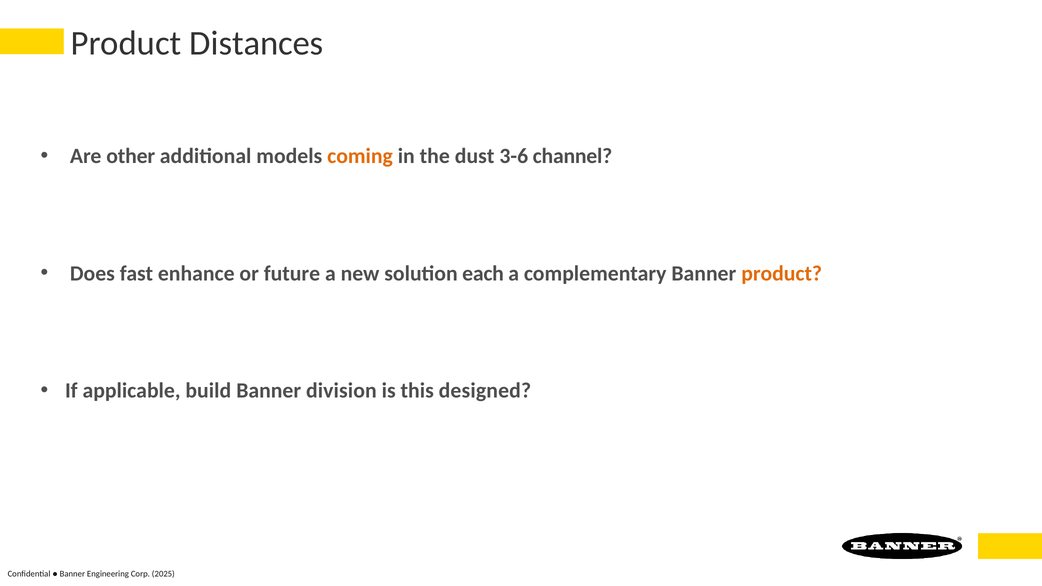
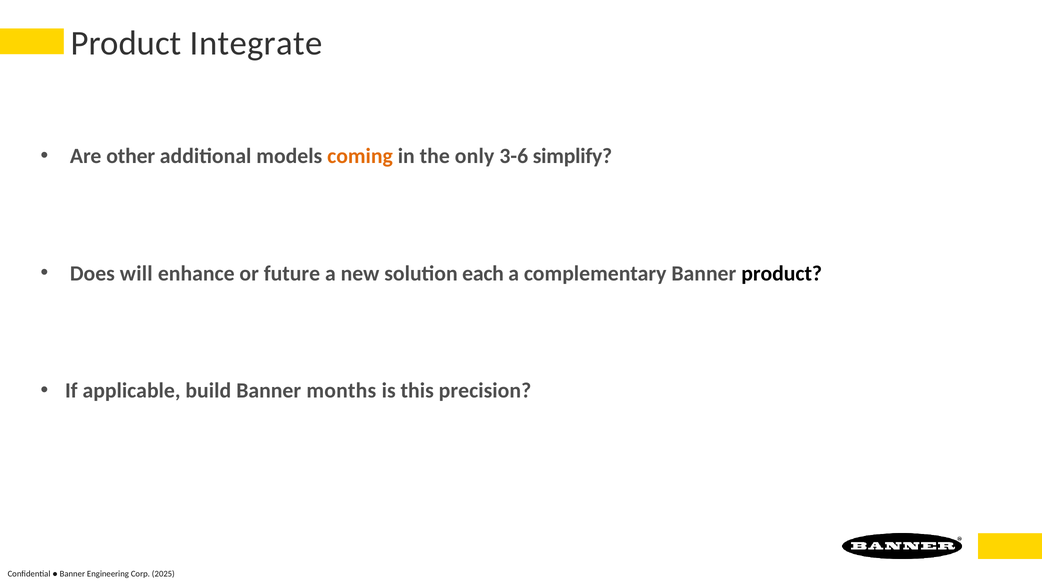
Distances: Distances -> Integrate (256, 43)
dust: dust -> only (475, 156)
channel: channel -> simplify (572, 156)
fast: fast -> will (136, 273)
product colour: orange -> black (782, 273)
division: division -> months (341, 391)
designed: designed -> precision (485, 391)
